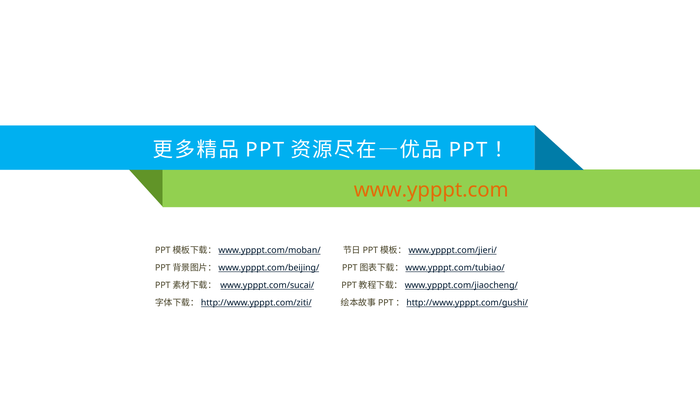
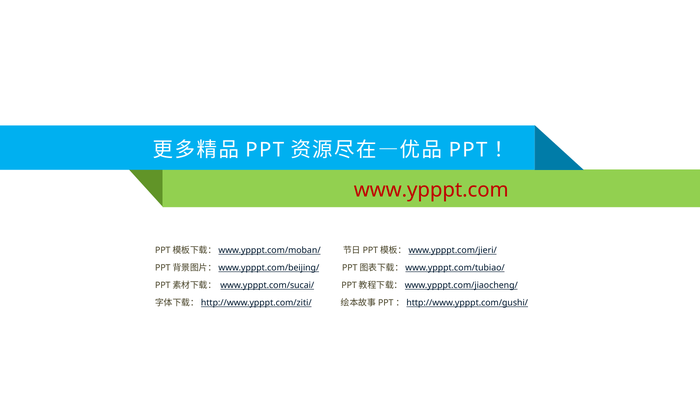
www.ypppt.com colour: orange -> red (431, 190)
